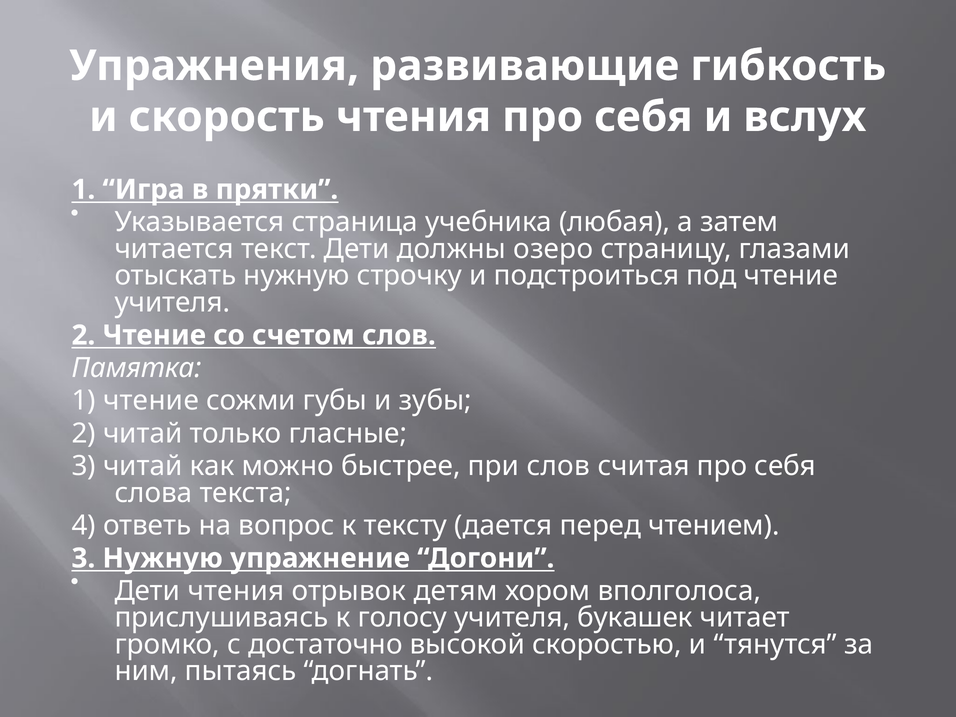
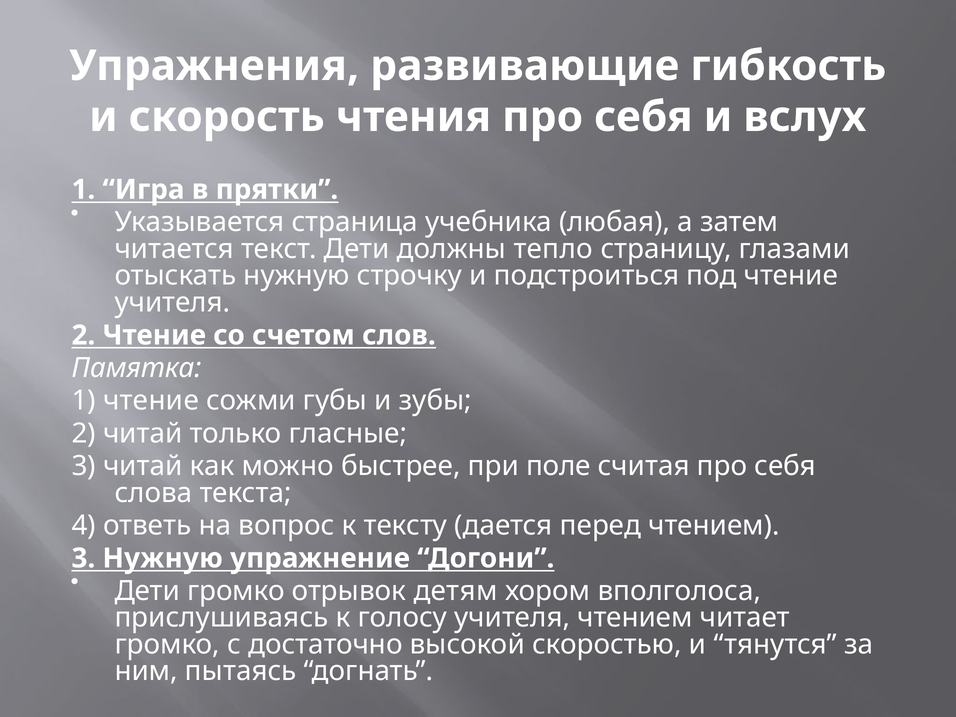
озеро: озеро -> тепло (553, 249)
при слов: слов -> поле (558, 466)
Дети чтения: чтения -> громко (236, 591)
учителя букашек: букашек -> чтением (635, 618)
